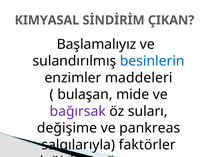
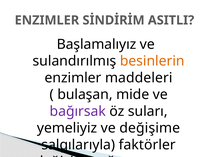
KIMYASAL: KIMYASAL -> ENZIMLER (47, 20)
ÇIKAN: ÇIKAN -> ASITLI (171, 20)
besinlerin colour: blue -> orange (152, 61)
değişime: değişime -> yemeliyiz (67, 128)
ve pankreas: pankreas -> değişime (150, 128)
